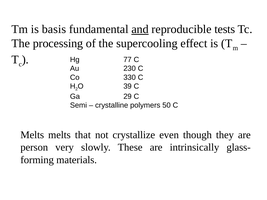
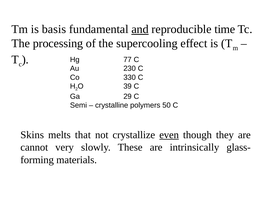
tests: tests -> time (225, 29)
Melts: Melts -> Skins (32, 135)
even underline: none -> present (169, 135)
person: person -> cannot (34, 148)
